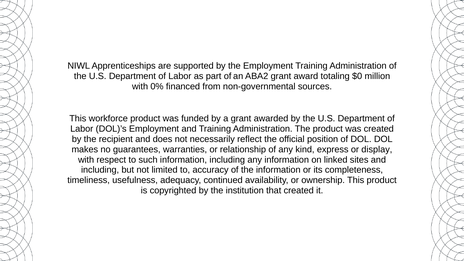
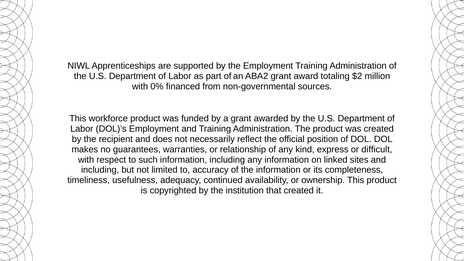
$0: $0 -> $2 (357, 76)
display: display -> difficult (377, 149)
